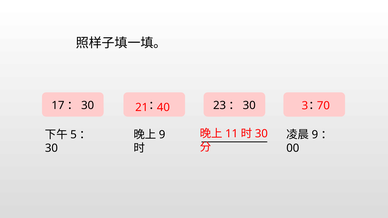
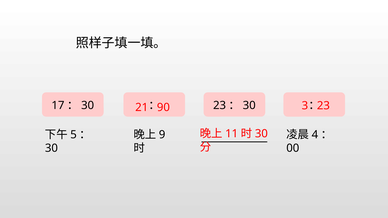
40: 40 -> 90 (163, 107)
3 70: 70 -> 23 (323, 106)
9: 9 -> 4 (315, 135)
